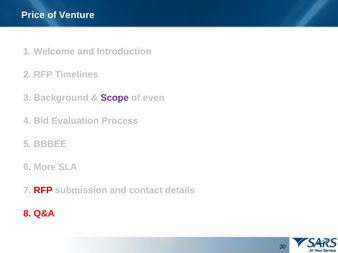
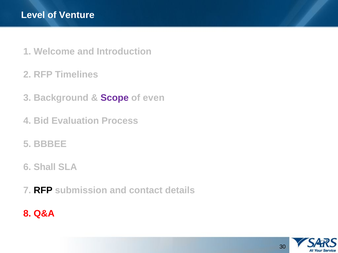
Price: Price -> Level (33, 15)
More: More -> Shall (45, 167)
RFP colour: red -> black (43, 191)
